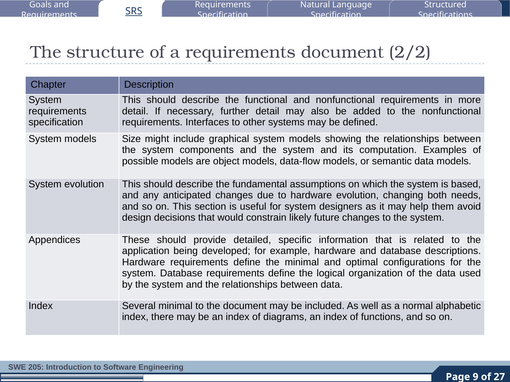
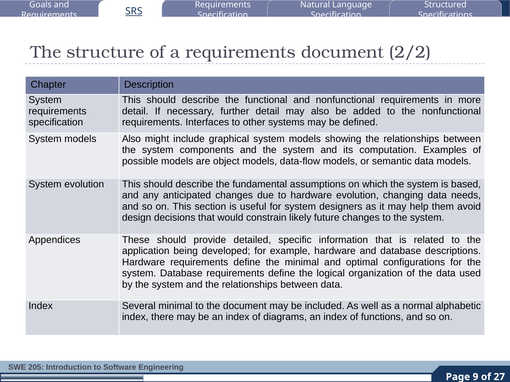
models Size: Size -> Also (131, 139)
changing both: both -> data (437, 196)
